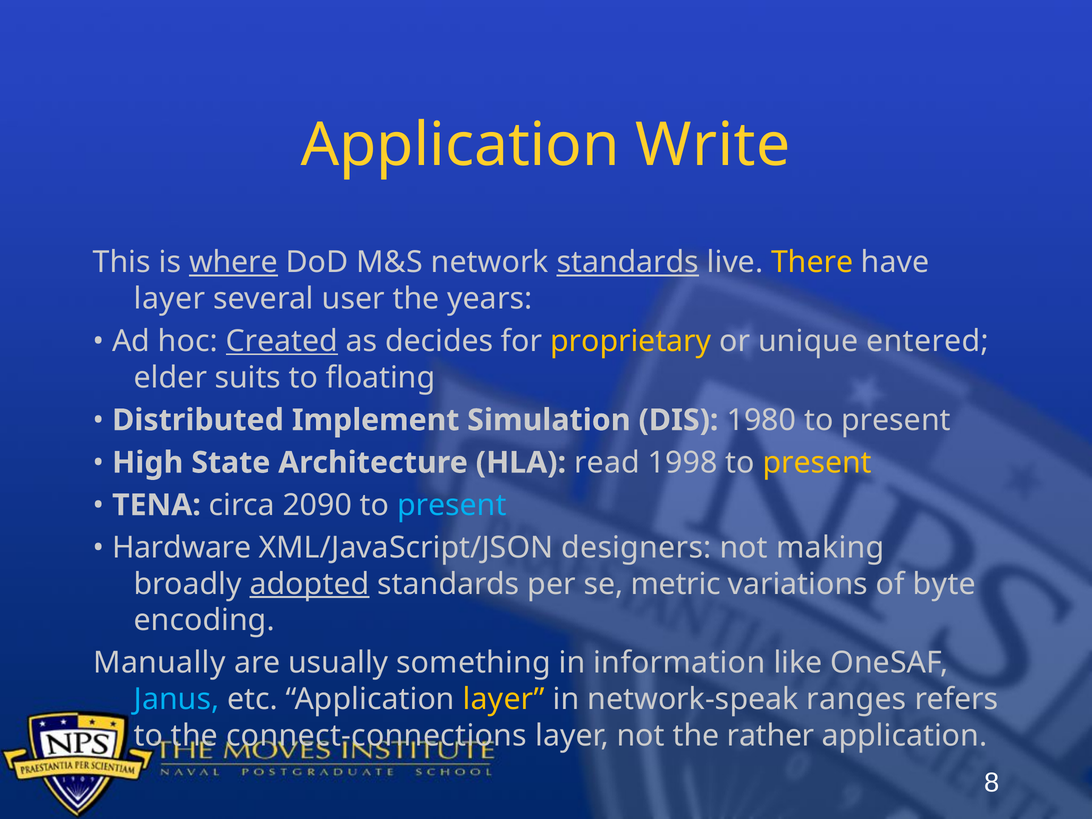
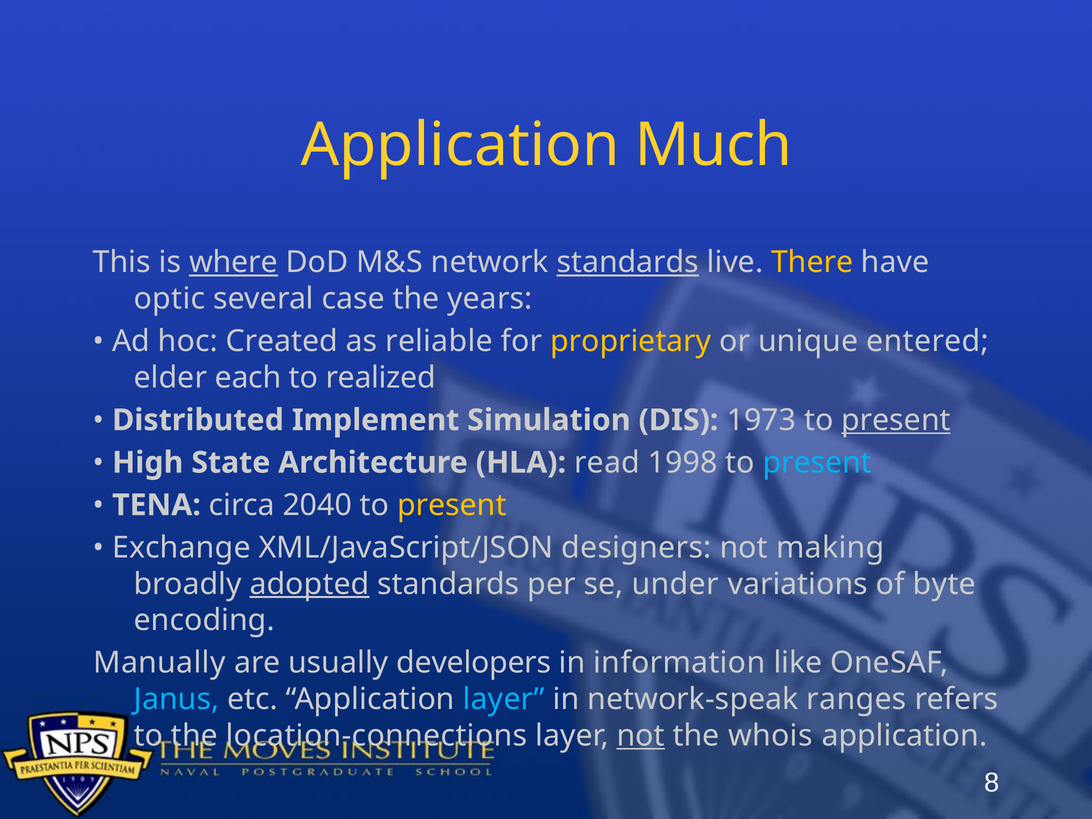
Write: Write -> Much (714, 145)
layer: layer -> optic (170, 299)
user: user -> case (353, 299)
Created underline: present -> none (282, 341)
decides: decides -> reliable (439, 341)
suits: suits -> each (248, 378)
floating: floating -> realized (381, 378)
1980: 1980 -> 1973 (761, 420)
present underline: none -> present (896, 420)
present colour: yellow -> light blue (817, 463)
2090: 2090 -> 2040 (317, 505)
present colour: light blue -> yellow (452, 505)
Hardware: Hardware -> Exchange (181, 548)
metric: metric -> under (675, 584)
something: something -> developers (474, 663)
layer colour: yellow -> light blue (504, 699)
connect-connections: connect-connections -> location-connections (377, 736)
not underline: none -> present (641, 736)
rather: rather -> whois (770, 736)
